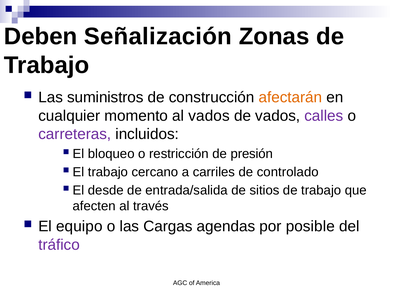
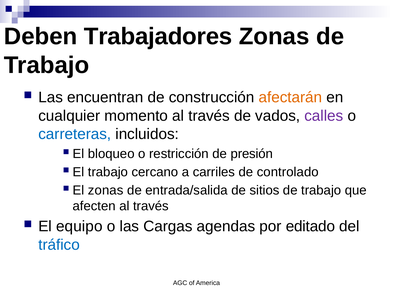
Señalización: Señalización -> Trabajadores (158, 36)
suministros: suministros -> encuentran (105, 97)
momento al vados: vados -> través (209, 116)
carreteras colour: purple -> blue (75, 134)
El desde: desde -> zonas (106, 190)
posible: posible -> editado (310, 226)
tráfico colour: purple -> blue (59, 245)
